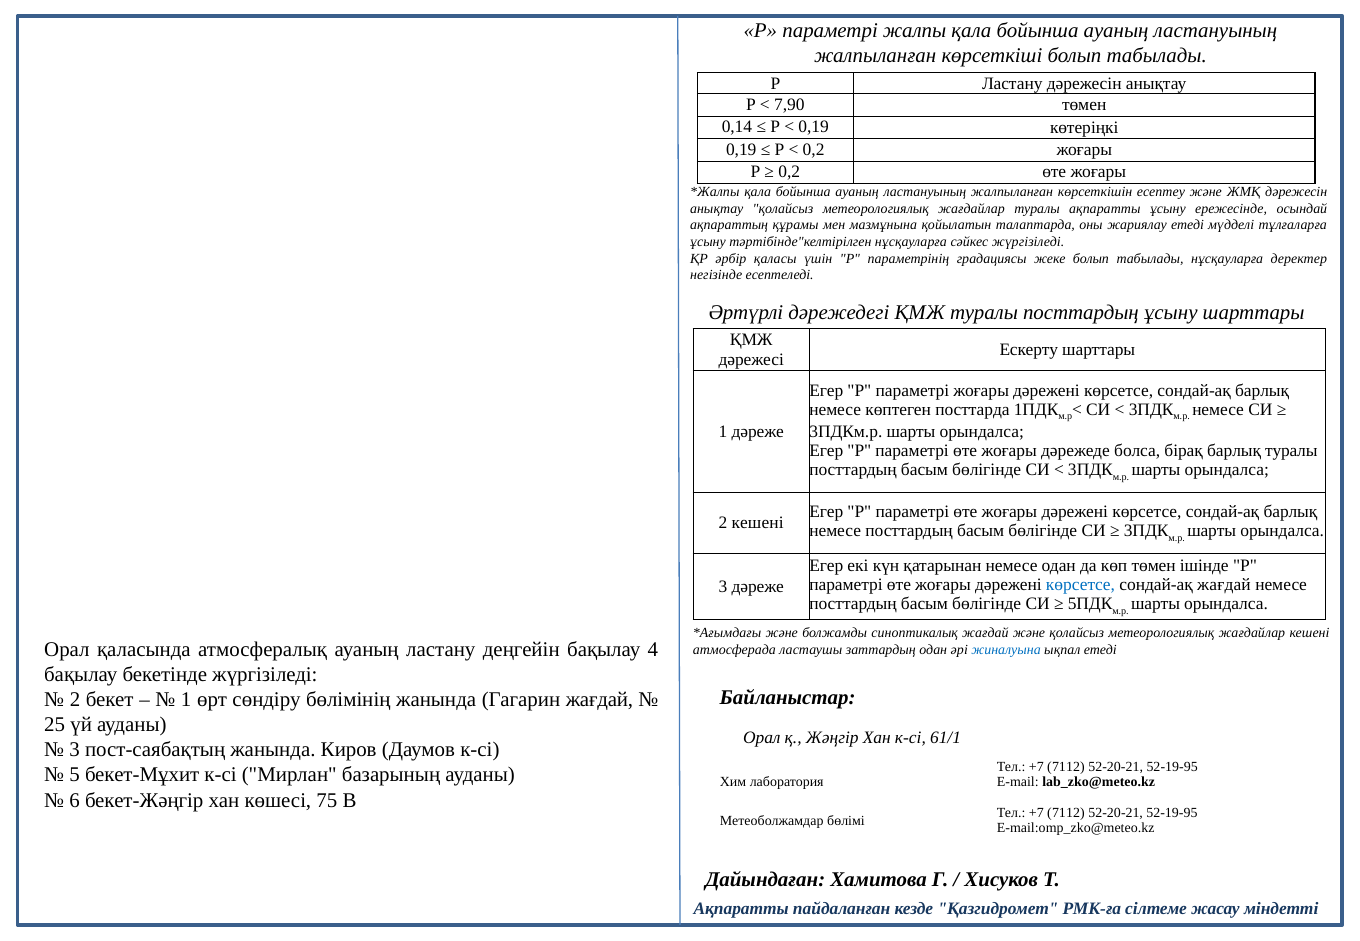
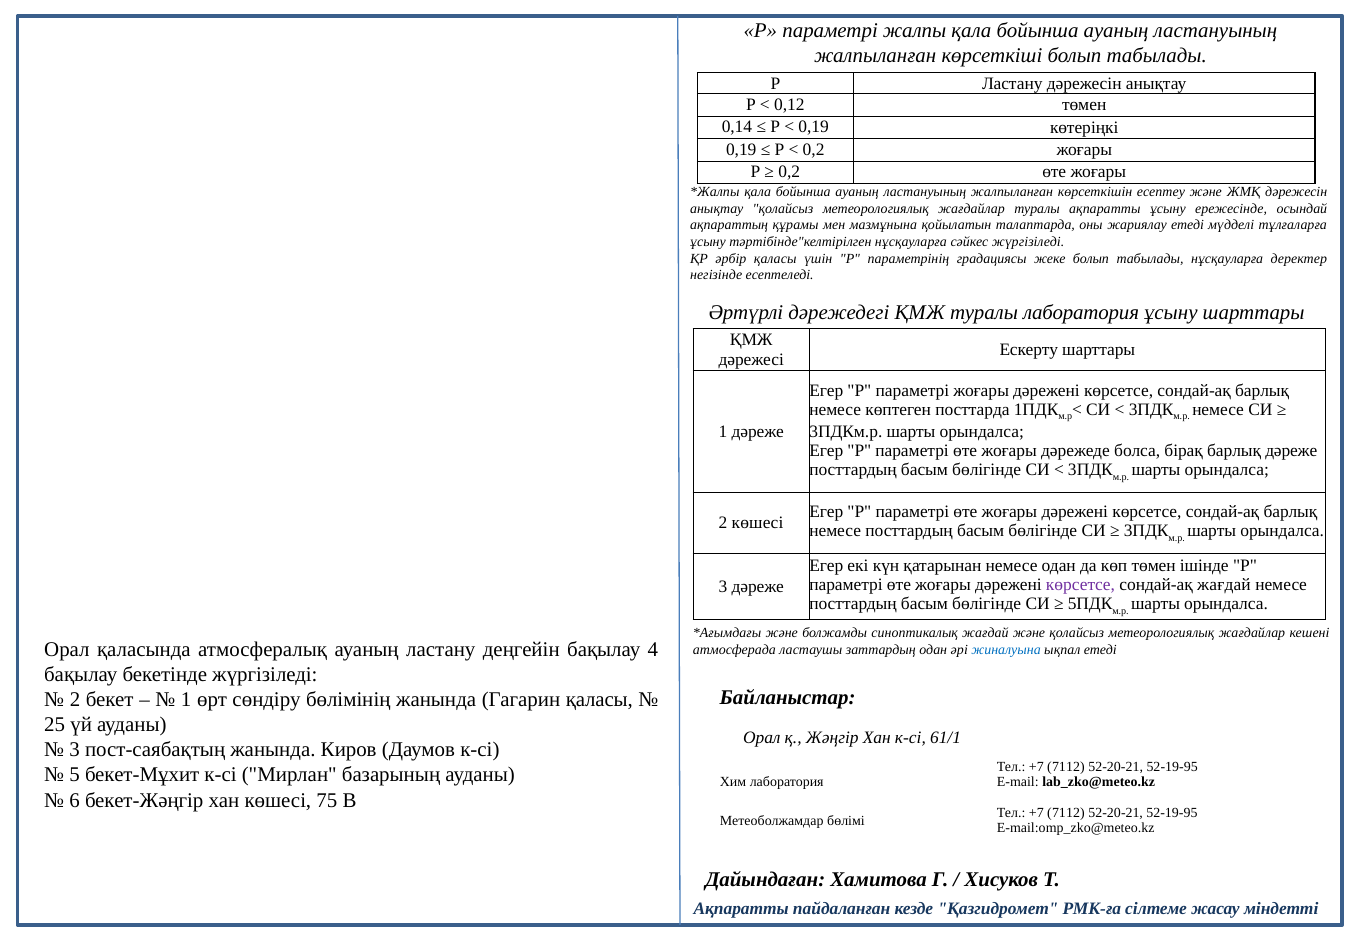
7,90: 7,90 -> 0,12 (789, 105)
ҚМЖ туралы посттардың: посттардың -> лаборатория (1081, 313)
барлық туралы: туралы -> дәреже (1291, 451)
2 кешені: кешені -> көшесі (758, 523)
көрсетсе colour: blue -> purple (1081, 585)
Гагарин жағдай: жағдай -> қаласы (599, 700)
